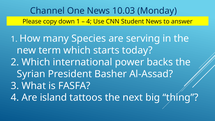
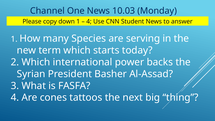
island: island -> cones (53, 98)
